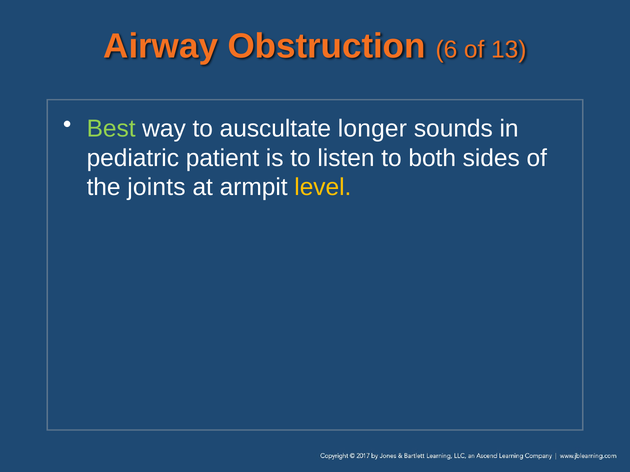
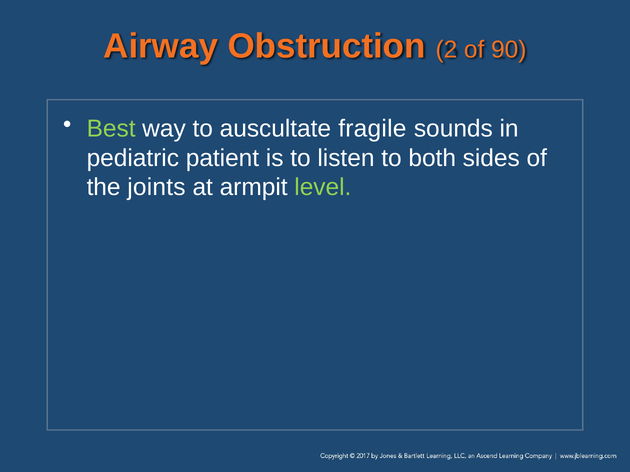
6: 6 -> 2 (446, 50)
13: 13 -> 90 (509, 50)
longer: longer -> fragile (372, 129)
level colour: yellow -> light green (323, 188)
